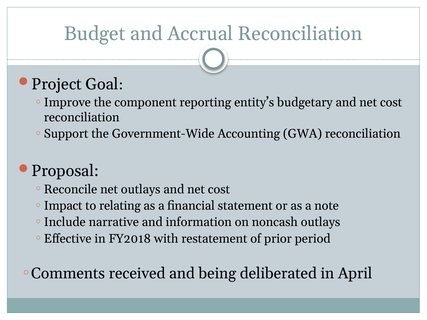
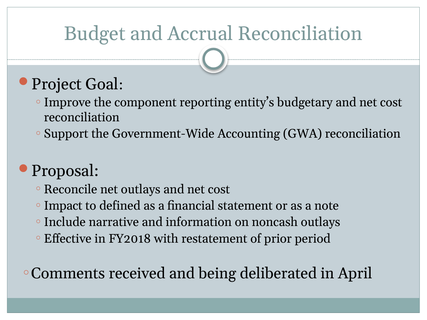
relating: relating -> defined (120, 206)
